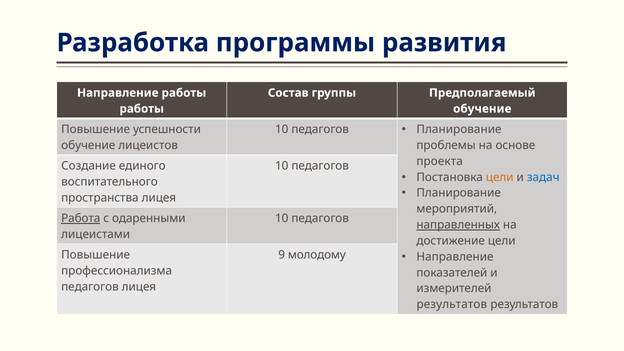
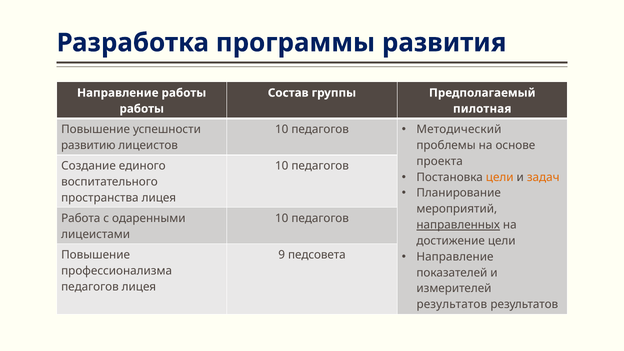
обучение: обучение -> пилотная (482, 109)
Планирование: Планирование -> Методический (459, 129)
обучение: обучение -> развитию (88, 145)
задач colour: blue -> orange (543, 177)
Работа underline: present -> none (81, 218)
молодому: молодому -> педсовета (317, 255)
